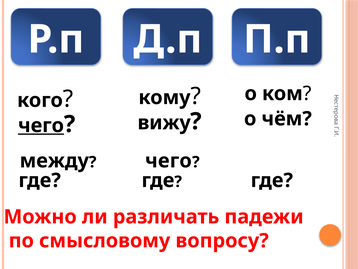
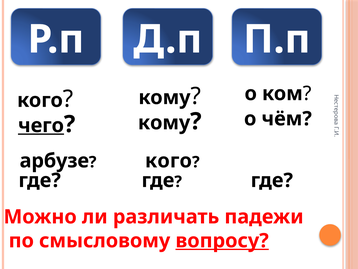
вижу: вижу -> кому (164, 123)
между: между -> арбузе (54, 161)
чего: чего -> кого (168, 161)
вопросу underline: none -> present (222, 240)
